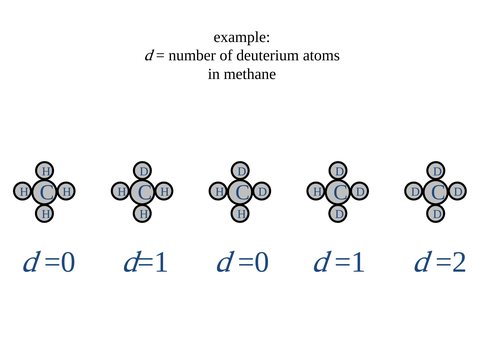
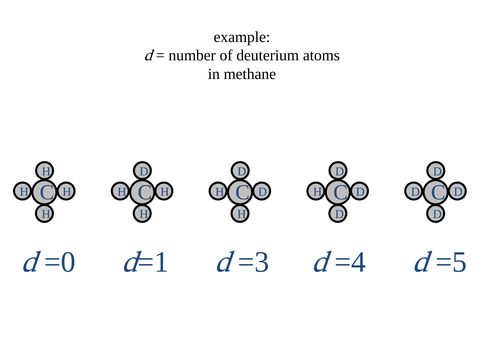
=0: =0 -> =3 (254, 262)
=1: =1 -> =4 (350, 262)
=2: =2 -> =5 (451, 262)
